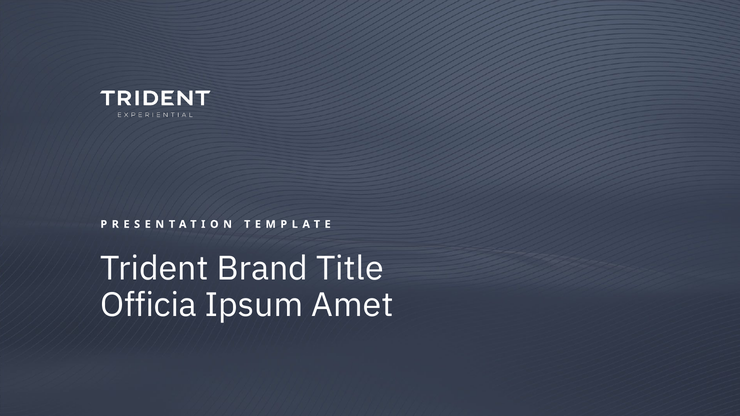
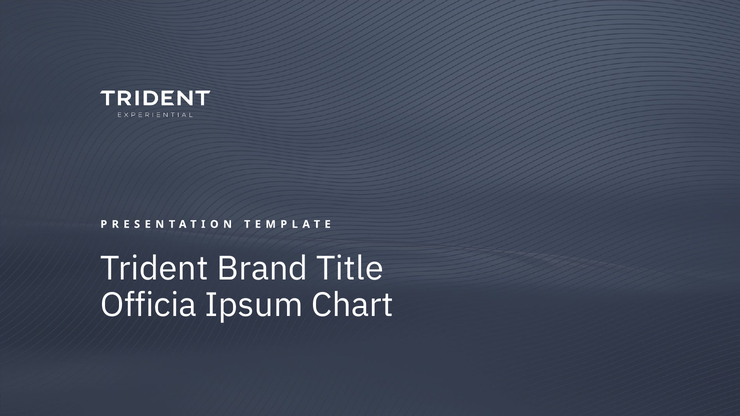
Amet: Amet -> Chart (352, 305)
